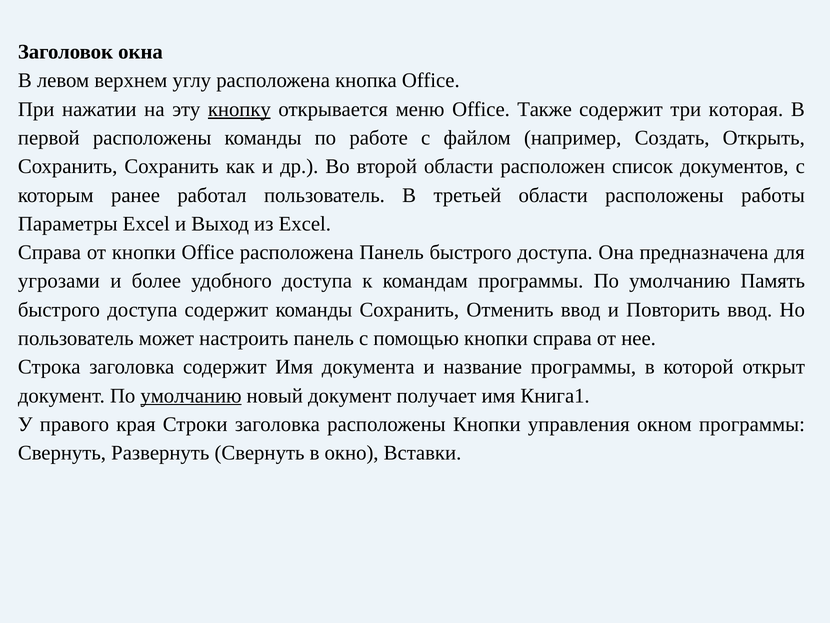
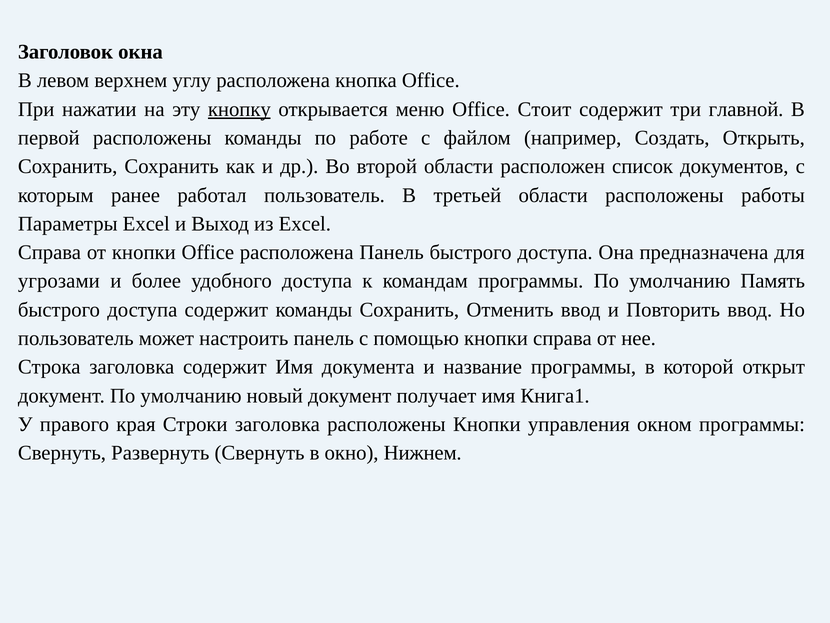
Также: Также -> Стоит (544, 109)
которая: которая -> главной (746, 109)
умолчанию underline: present -> none (191, 395)
Вставки: Вставки -> Нижнем (423, 453)
